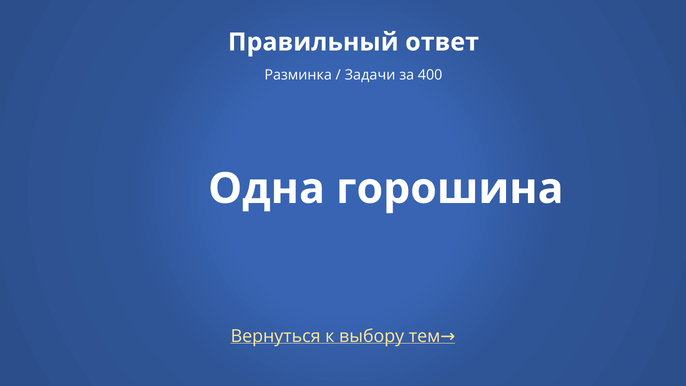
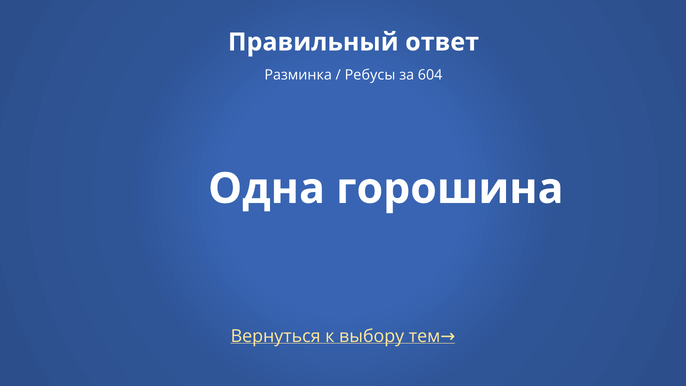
Задачи: Задачи -> Ребусы (370, 75)
400: 400 -> 604 (430, 75)
